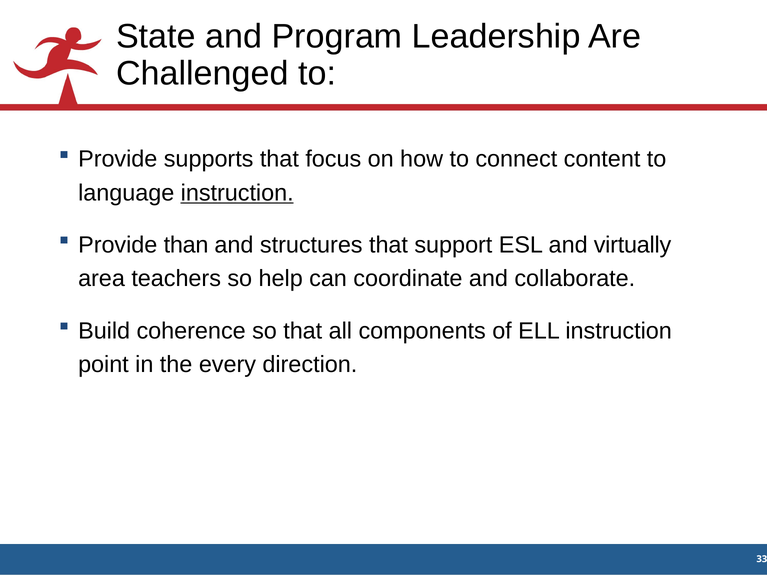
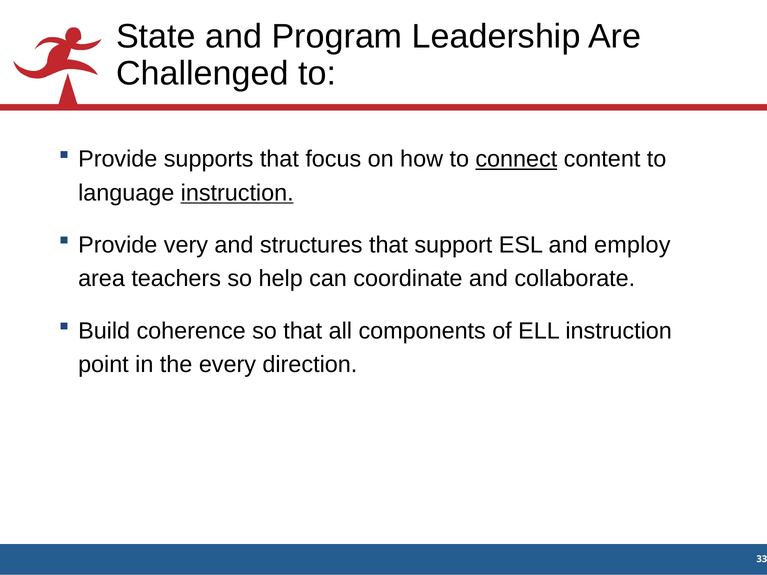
connect underline: none -> present (516, 159)
than: than -> very (186, 245)
virtually: virtually -> employ (632, 245)
